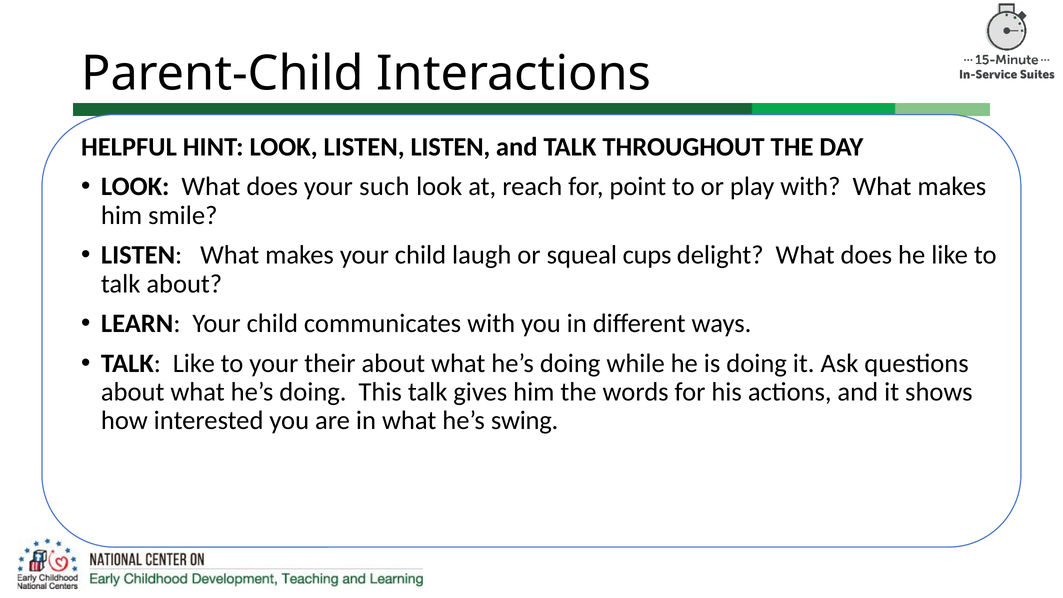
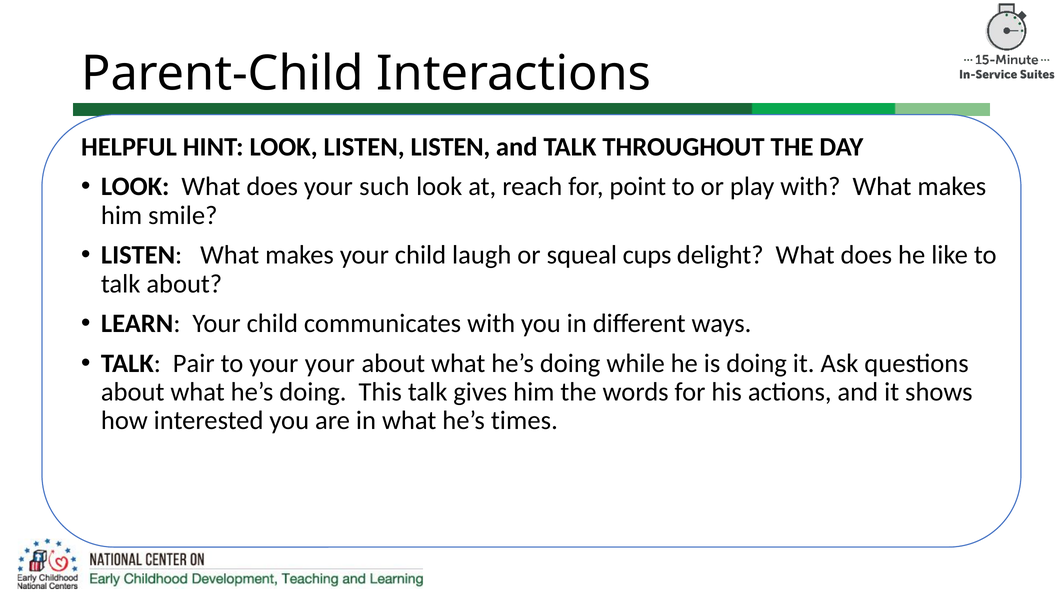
TALK Like: Like -> Pair (194, 363)
your their: their -> your (330, 363)
swing: swing -> times (524, 421)
